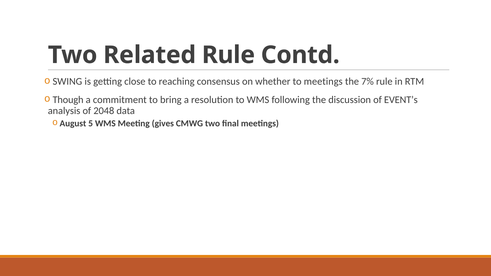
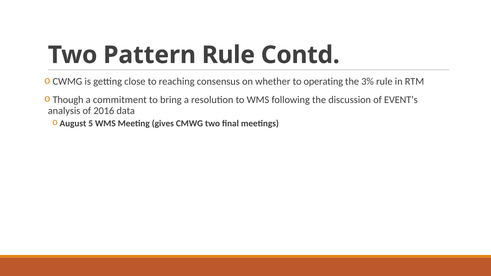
Related: Related -> Pattern (150, 55)
SWING: SWING -> CWMG (67, 82)
to meetings: meetings -> operating (323, 82)
7%: 7% -> 3% (368, 82)
2048: 2048 -> 2016 (104, 111)
